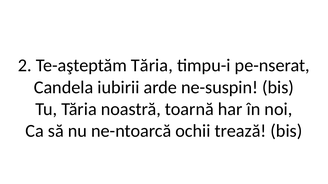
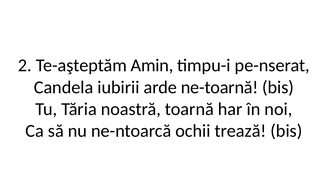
Te-aşteptăm Tăria: Tăria -> Amin (152, 66)
ne-suspin: ne-suspin -> ne-toarnă (220, 88)
